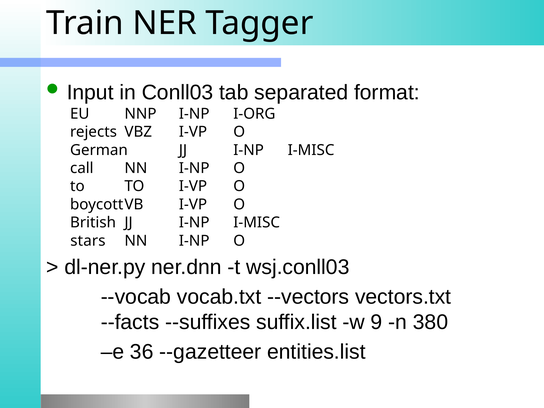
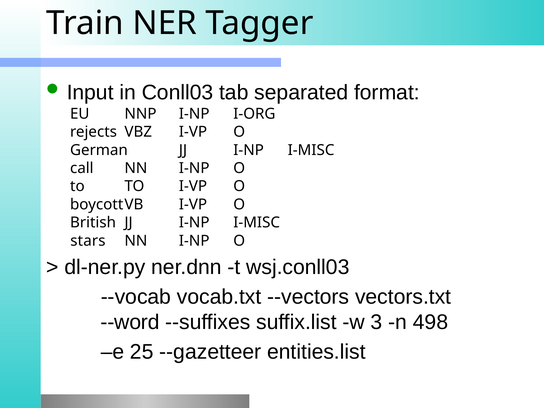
--facts: --facts -> --word (130, 322)
9: 9 -> 3 (377, 322)
380: 380 -> 498 (430, 322)
36: 36 -> 25 (142, 352)
